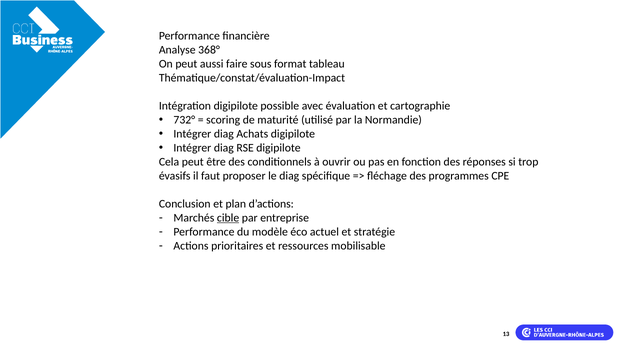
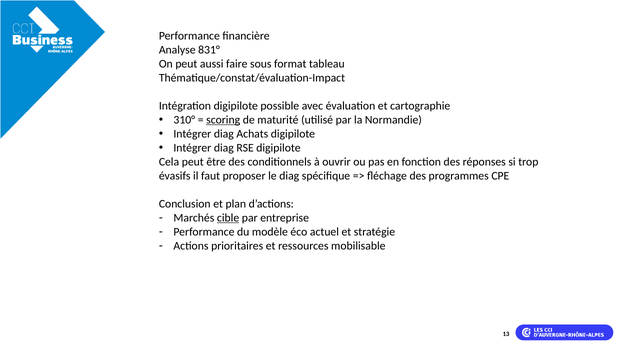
368°: 368° -> 831° (209, 50)
732°: 732° -> 310° (184, 120)
scoring underline: none -> present (223, 120)
